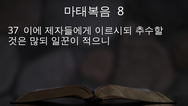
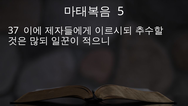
8: 8 -> 5 (121, 11)
